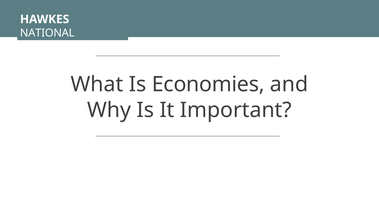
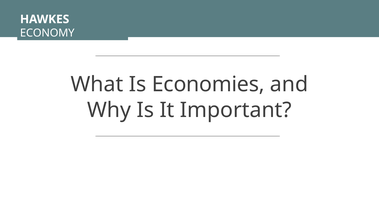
NATIONAL: NATIONAL -> ECONOMY (47, 33)
